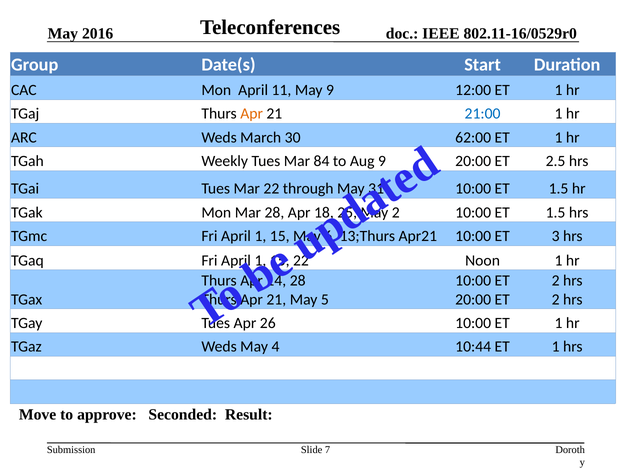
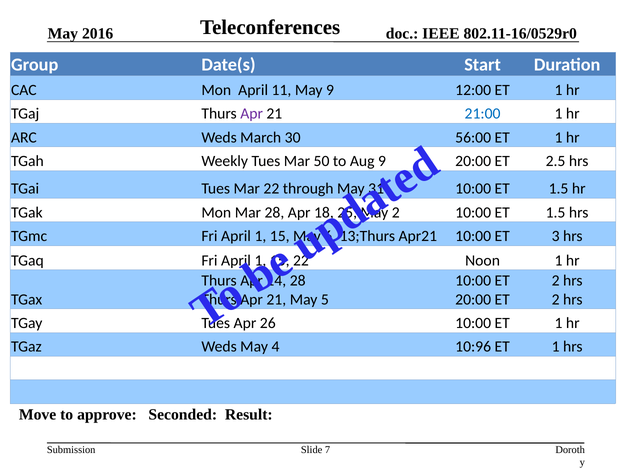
Apr colour: orange -> purple (252, 114)
62:00: 62:00 -> 56:00 (473, 138)
84: 84 -> 50 (322, 161)
10:44: 10:44 -> 10:96 (473, 347)
